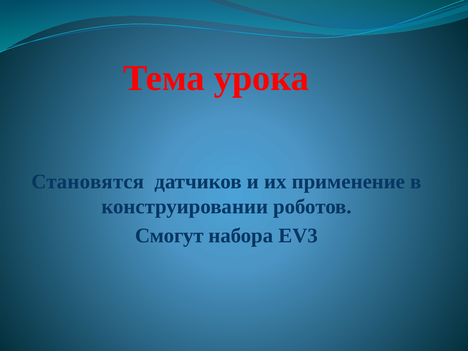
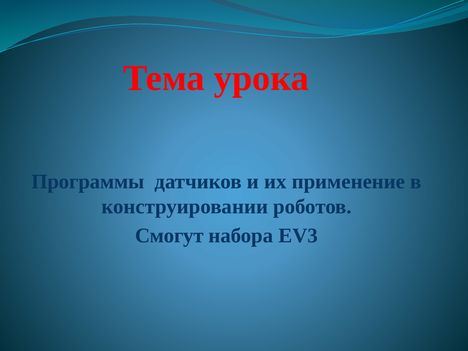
Становятся: Становятся -> Программы (88, 181)
